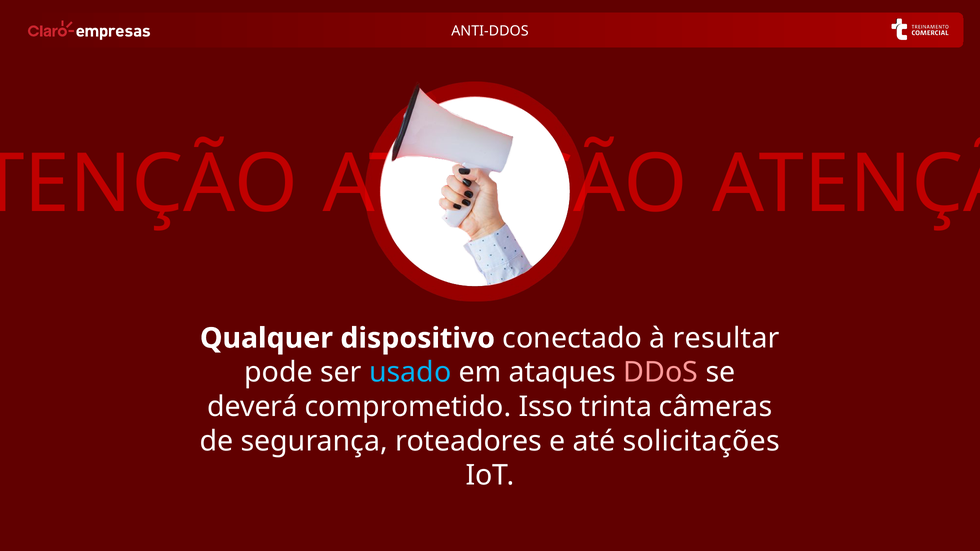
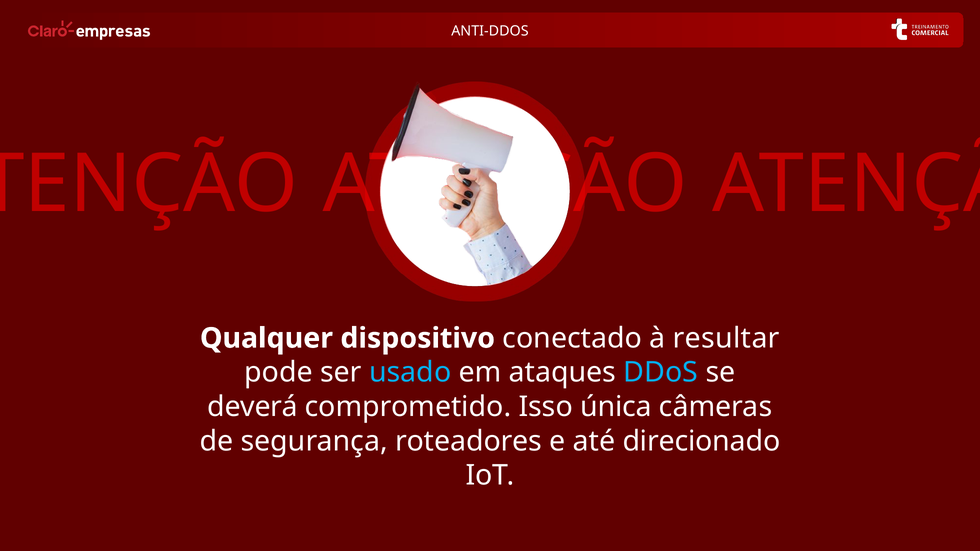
DDoS colour: pink -> light blue (661, 373)
trinta: trinta -> única (616, 407)
solicitações: solicitações -> direcionado (701, 441)
